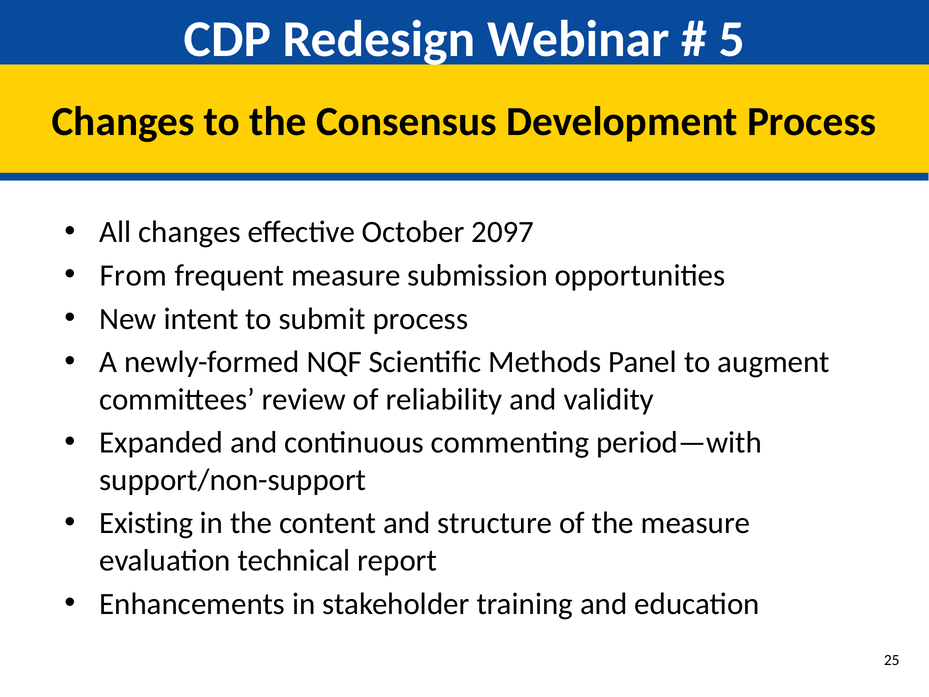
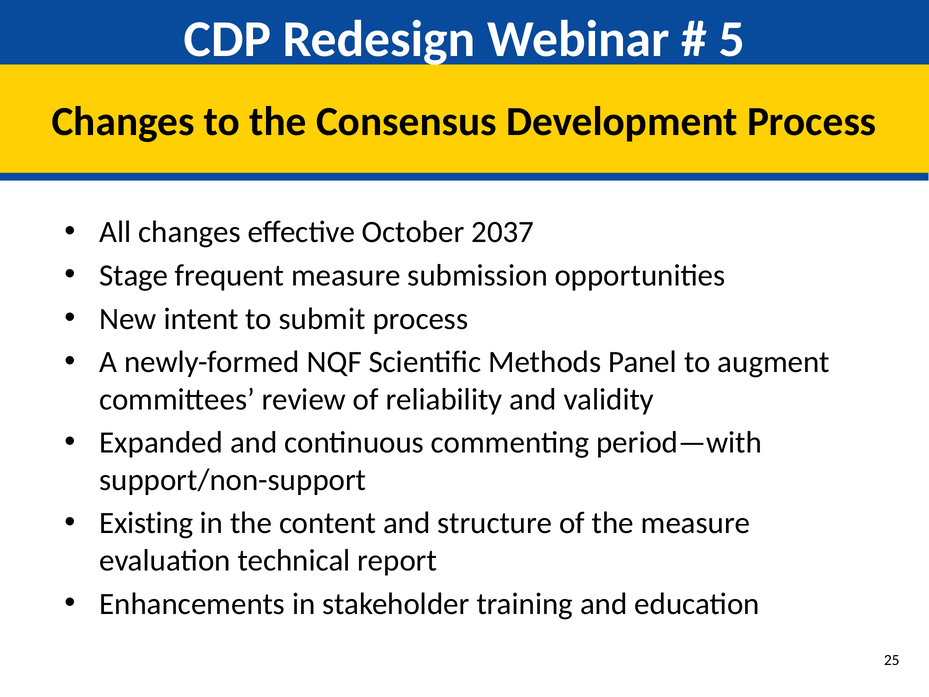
2097: 2097 -> 2037 (503, 232)
From: From -> Stage (134, 275)
